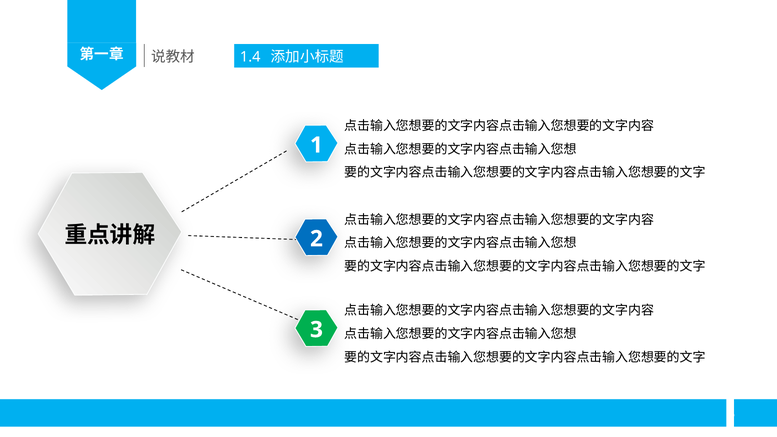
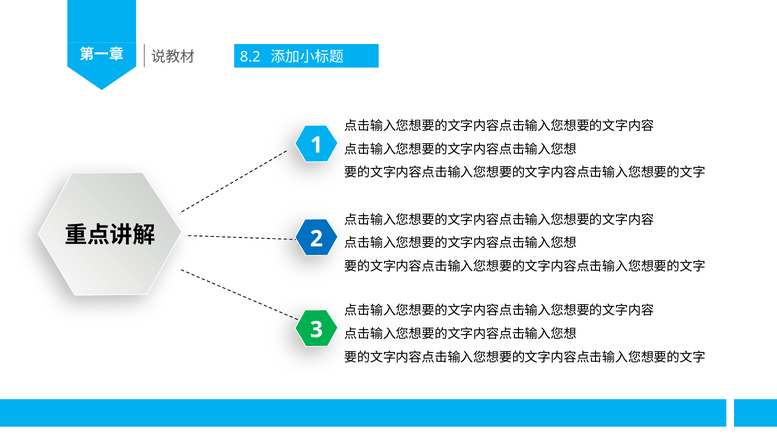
1.4: 1.4 -> 8.2 (250, 57)
